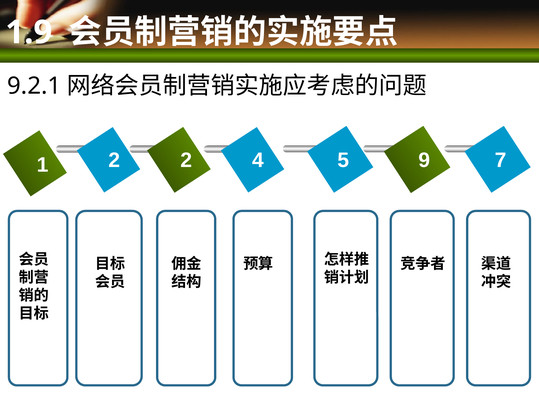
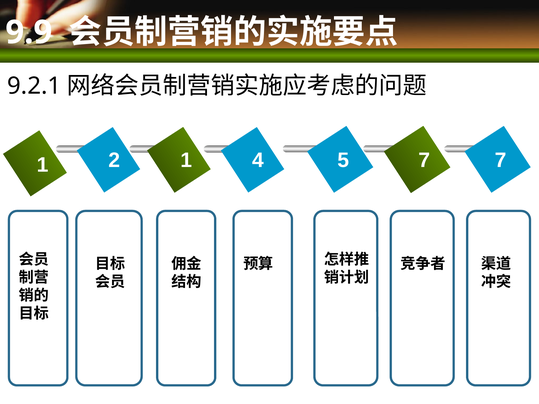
1.9: 1.9 -> 9.9 (29, 32)
5 9: 9 -> 7 (424, 160)
2 2: 2 -> 1 (186, 160)
